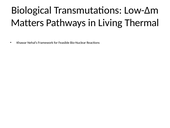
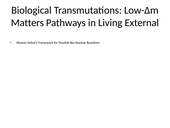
Thermal: Thermal -> External (142, 23)
